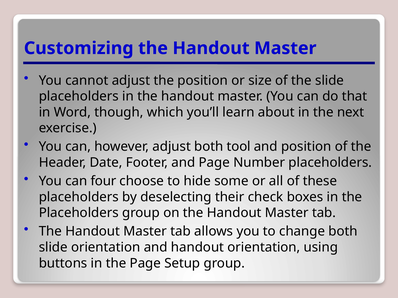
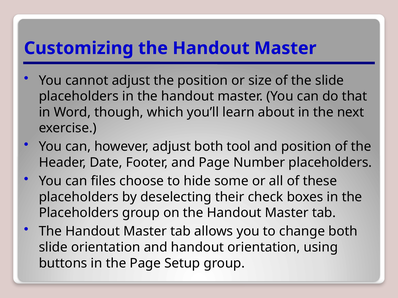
four: four -> files (103, 181)
